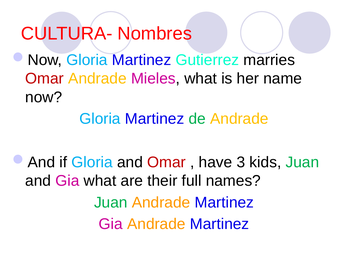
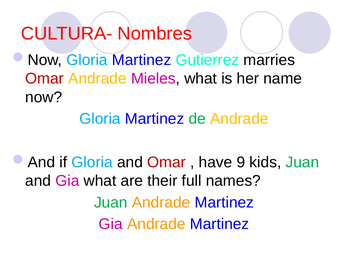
3: 3 -> 9 (241, 162)
